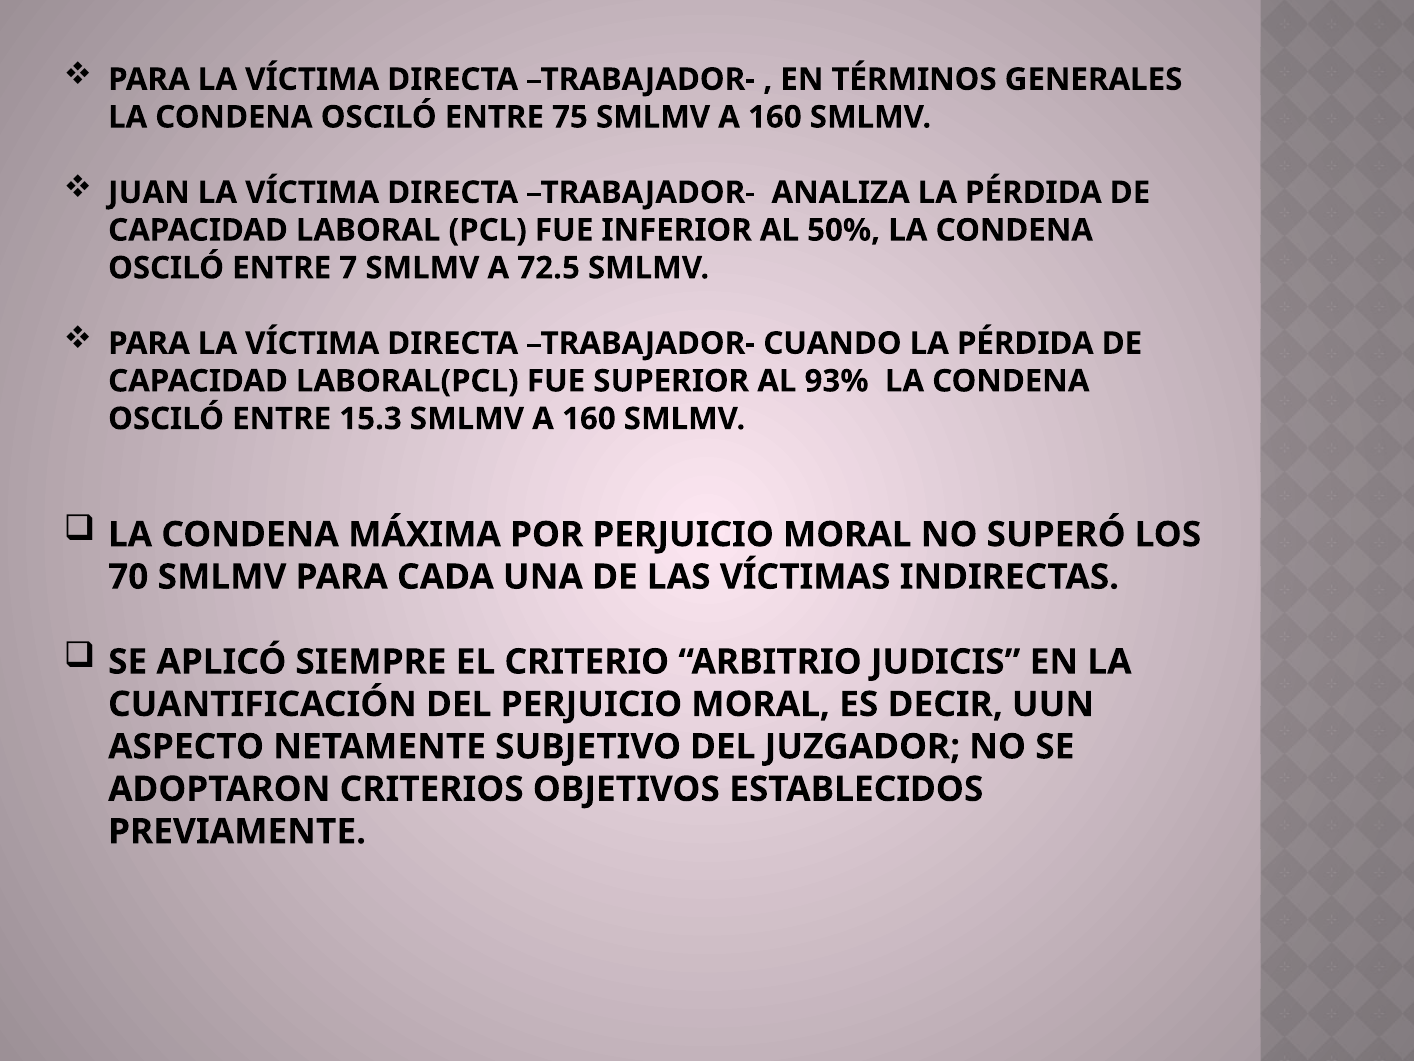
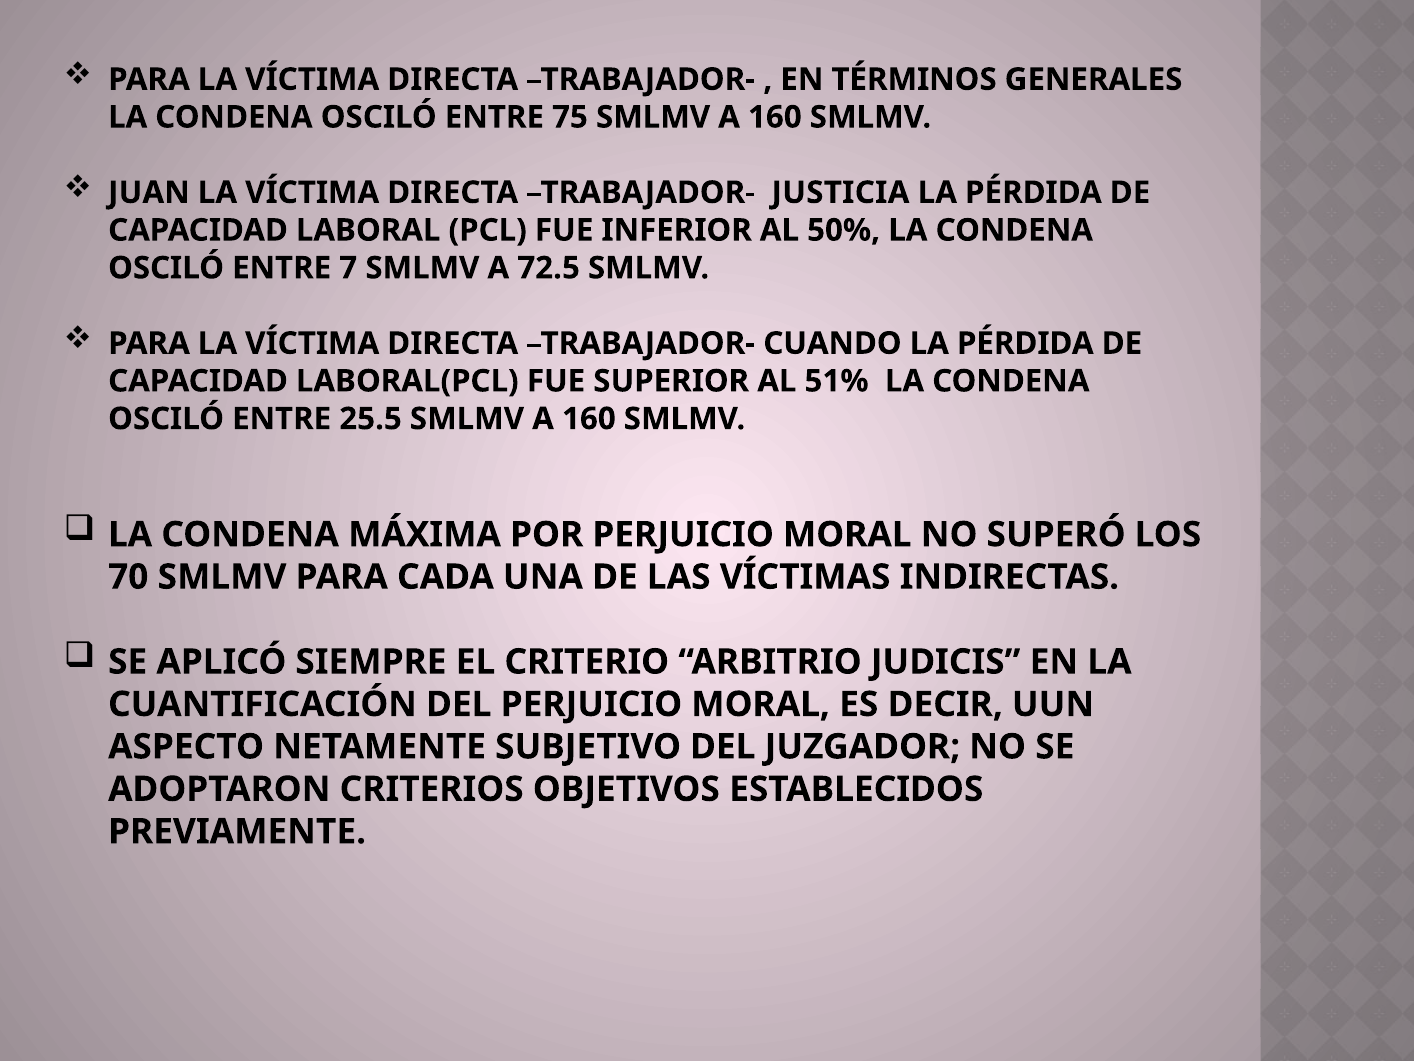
ANALIZA: ANALIZA -> JUSTICIA (840, 192)
93%: 93% -> 51% (837, 381)
15.3: 15.3 -> 25.5 (371, 419)
